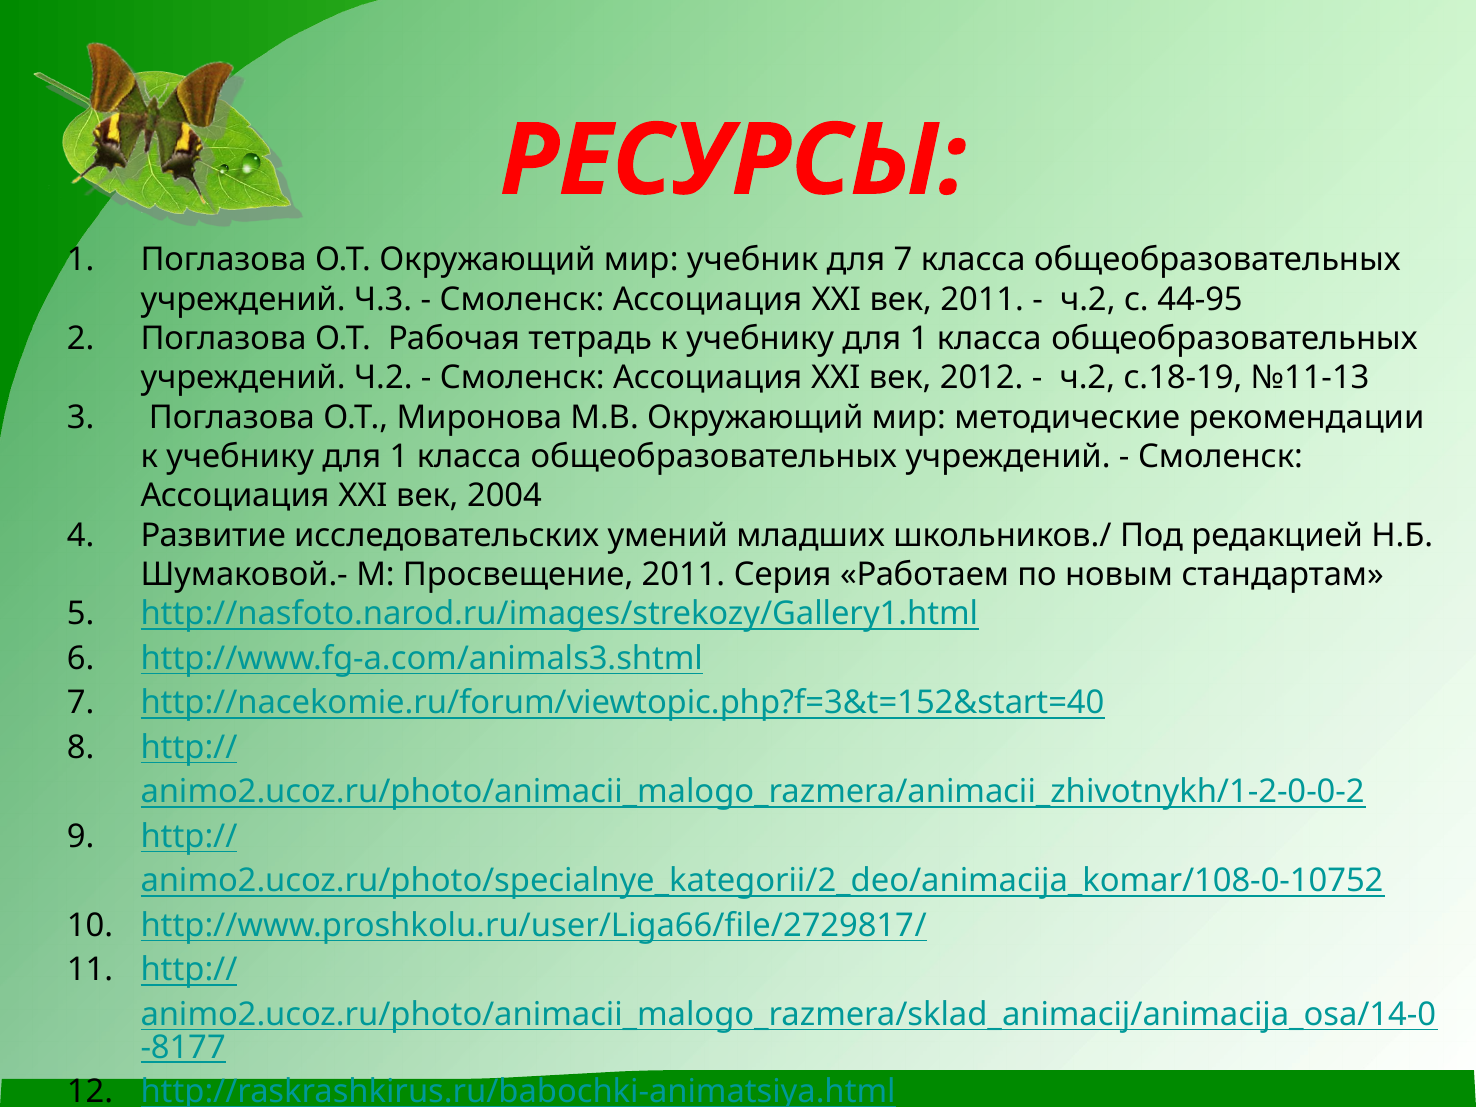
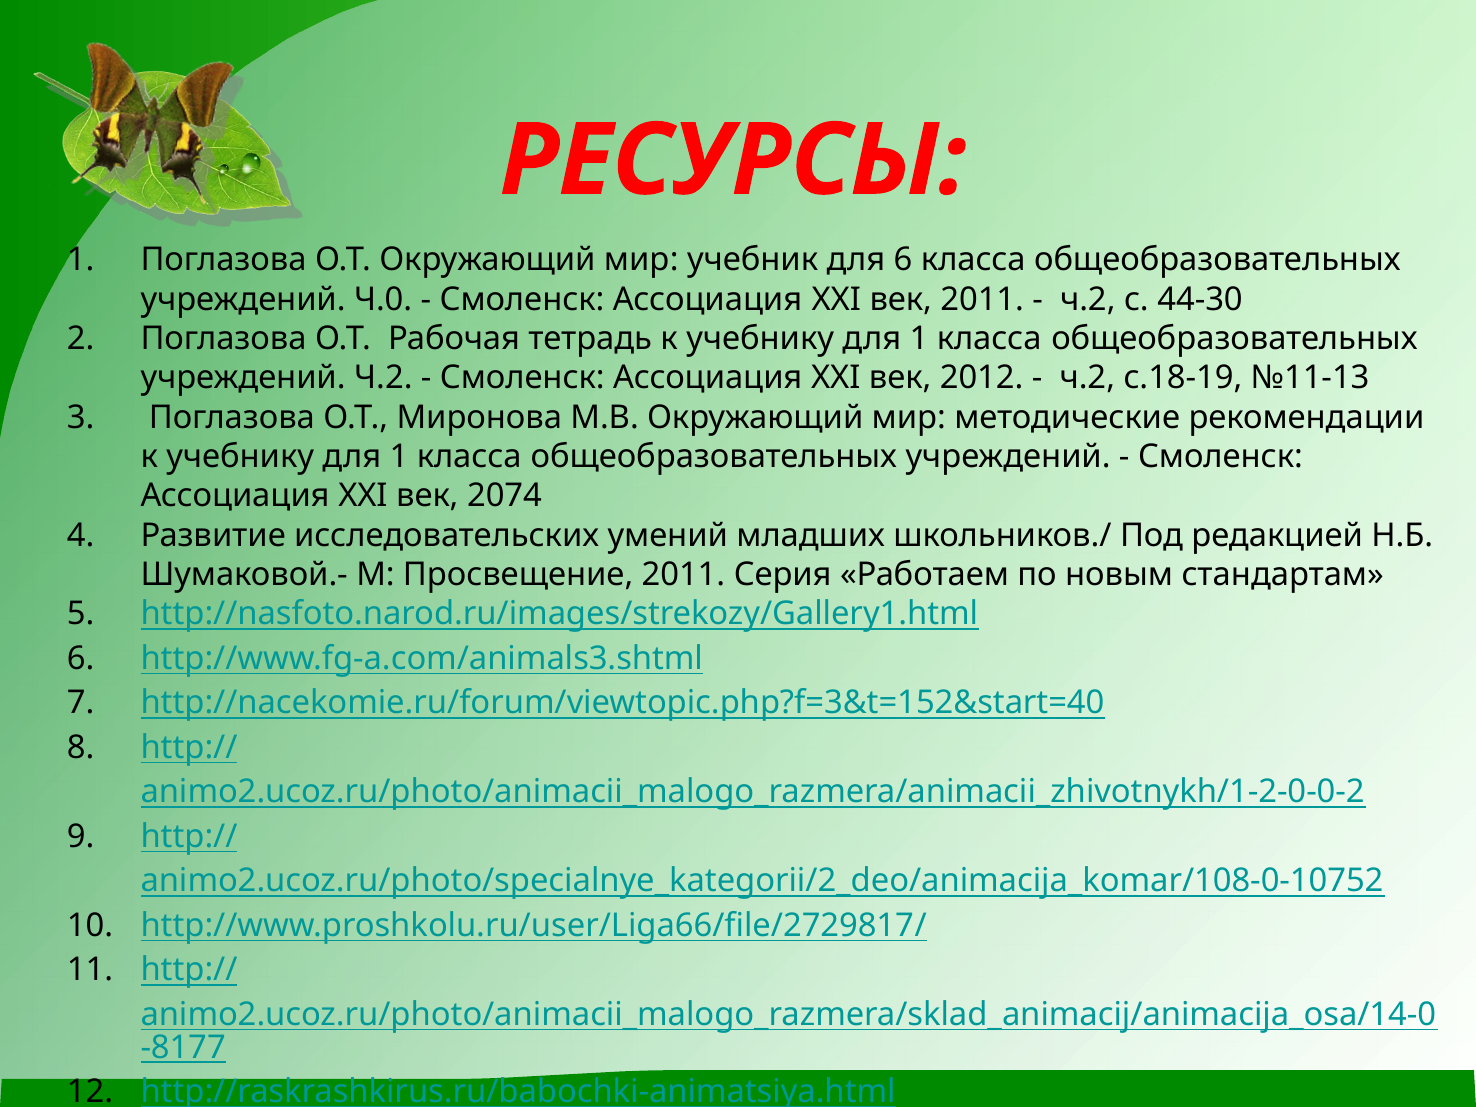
для 7: 7 -> 6 (903, 260)
Ч.3: Ч.3 -> Ч.0 (383, 299)
44-95: 44-95 -> 44-30 (1200, 299)
2004: 2004 -> 2074 (505, 496)
